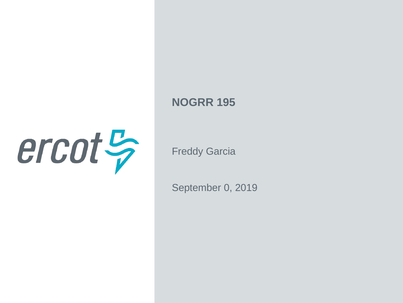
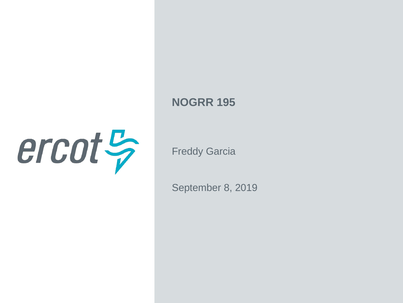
0: 0 -> 8 (228, 188)
